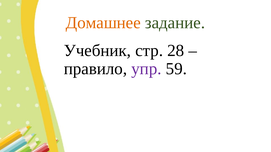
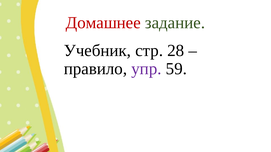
Домашнее colour: orange -> red (103, 23)
